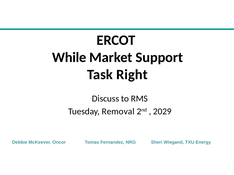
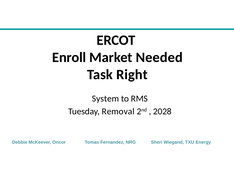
While: While -> Enroll (69, 58)
Support: Support -> Needed (159, 58)
Discuss: Discuss -> System (106, 99)
2029: 2029 -> 2028 (162, 112)
